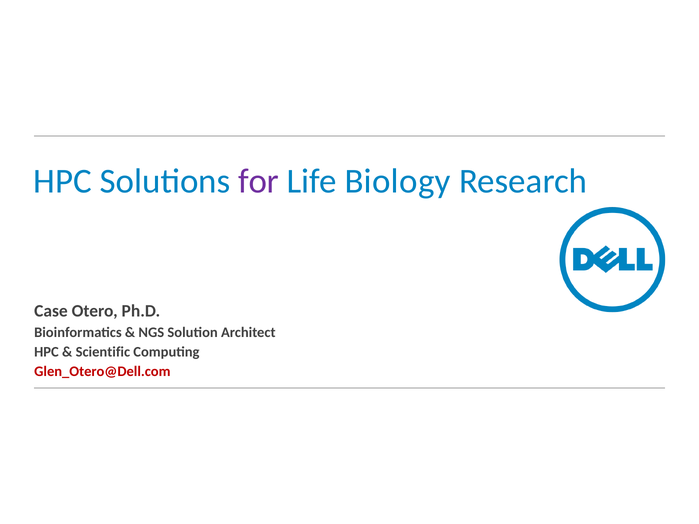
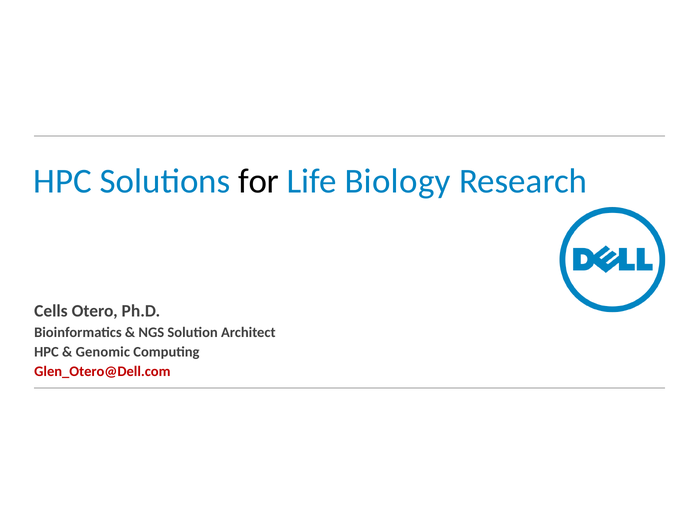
for colour: purple -> black (259, 181)
Case: Case -> Cells (51, 311)
Scientific: Scientific -> Genomic (103, 352)
